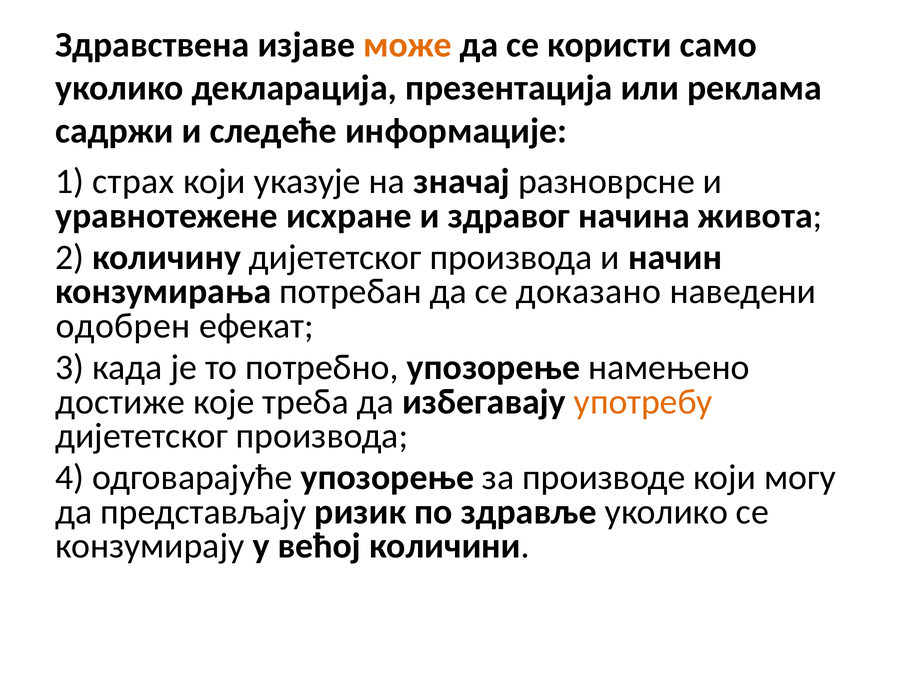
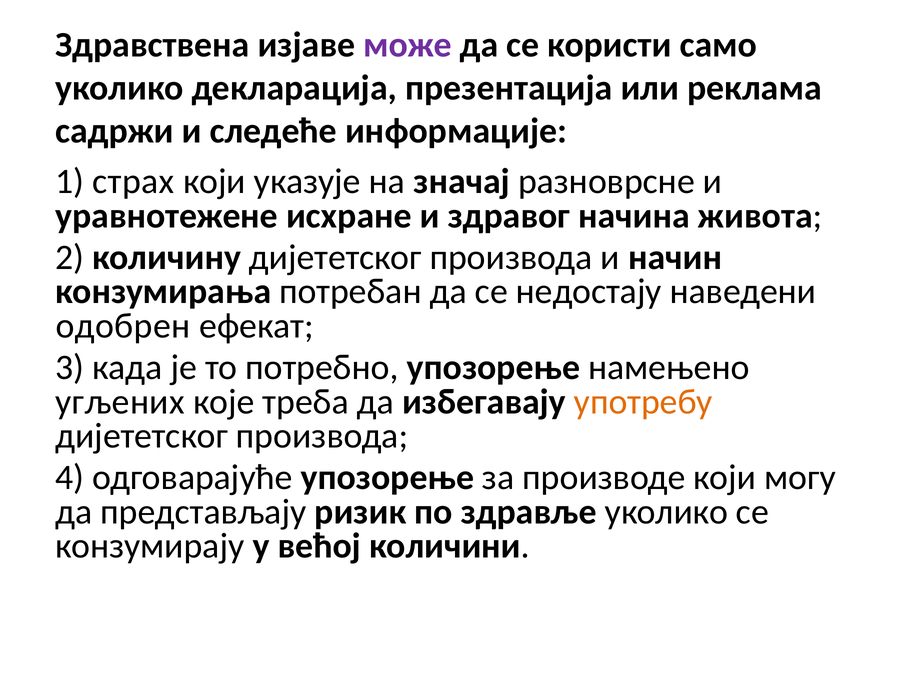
може colour: orange -> purple (408, 45)
доказано: доказано -> недостају (589, 291)
достиже: достиже -> угљених (120, 402)
